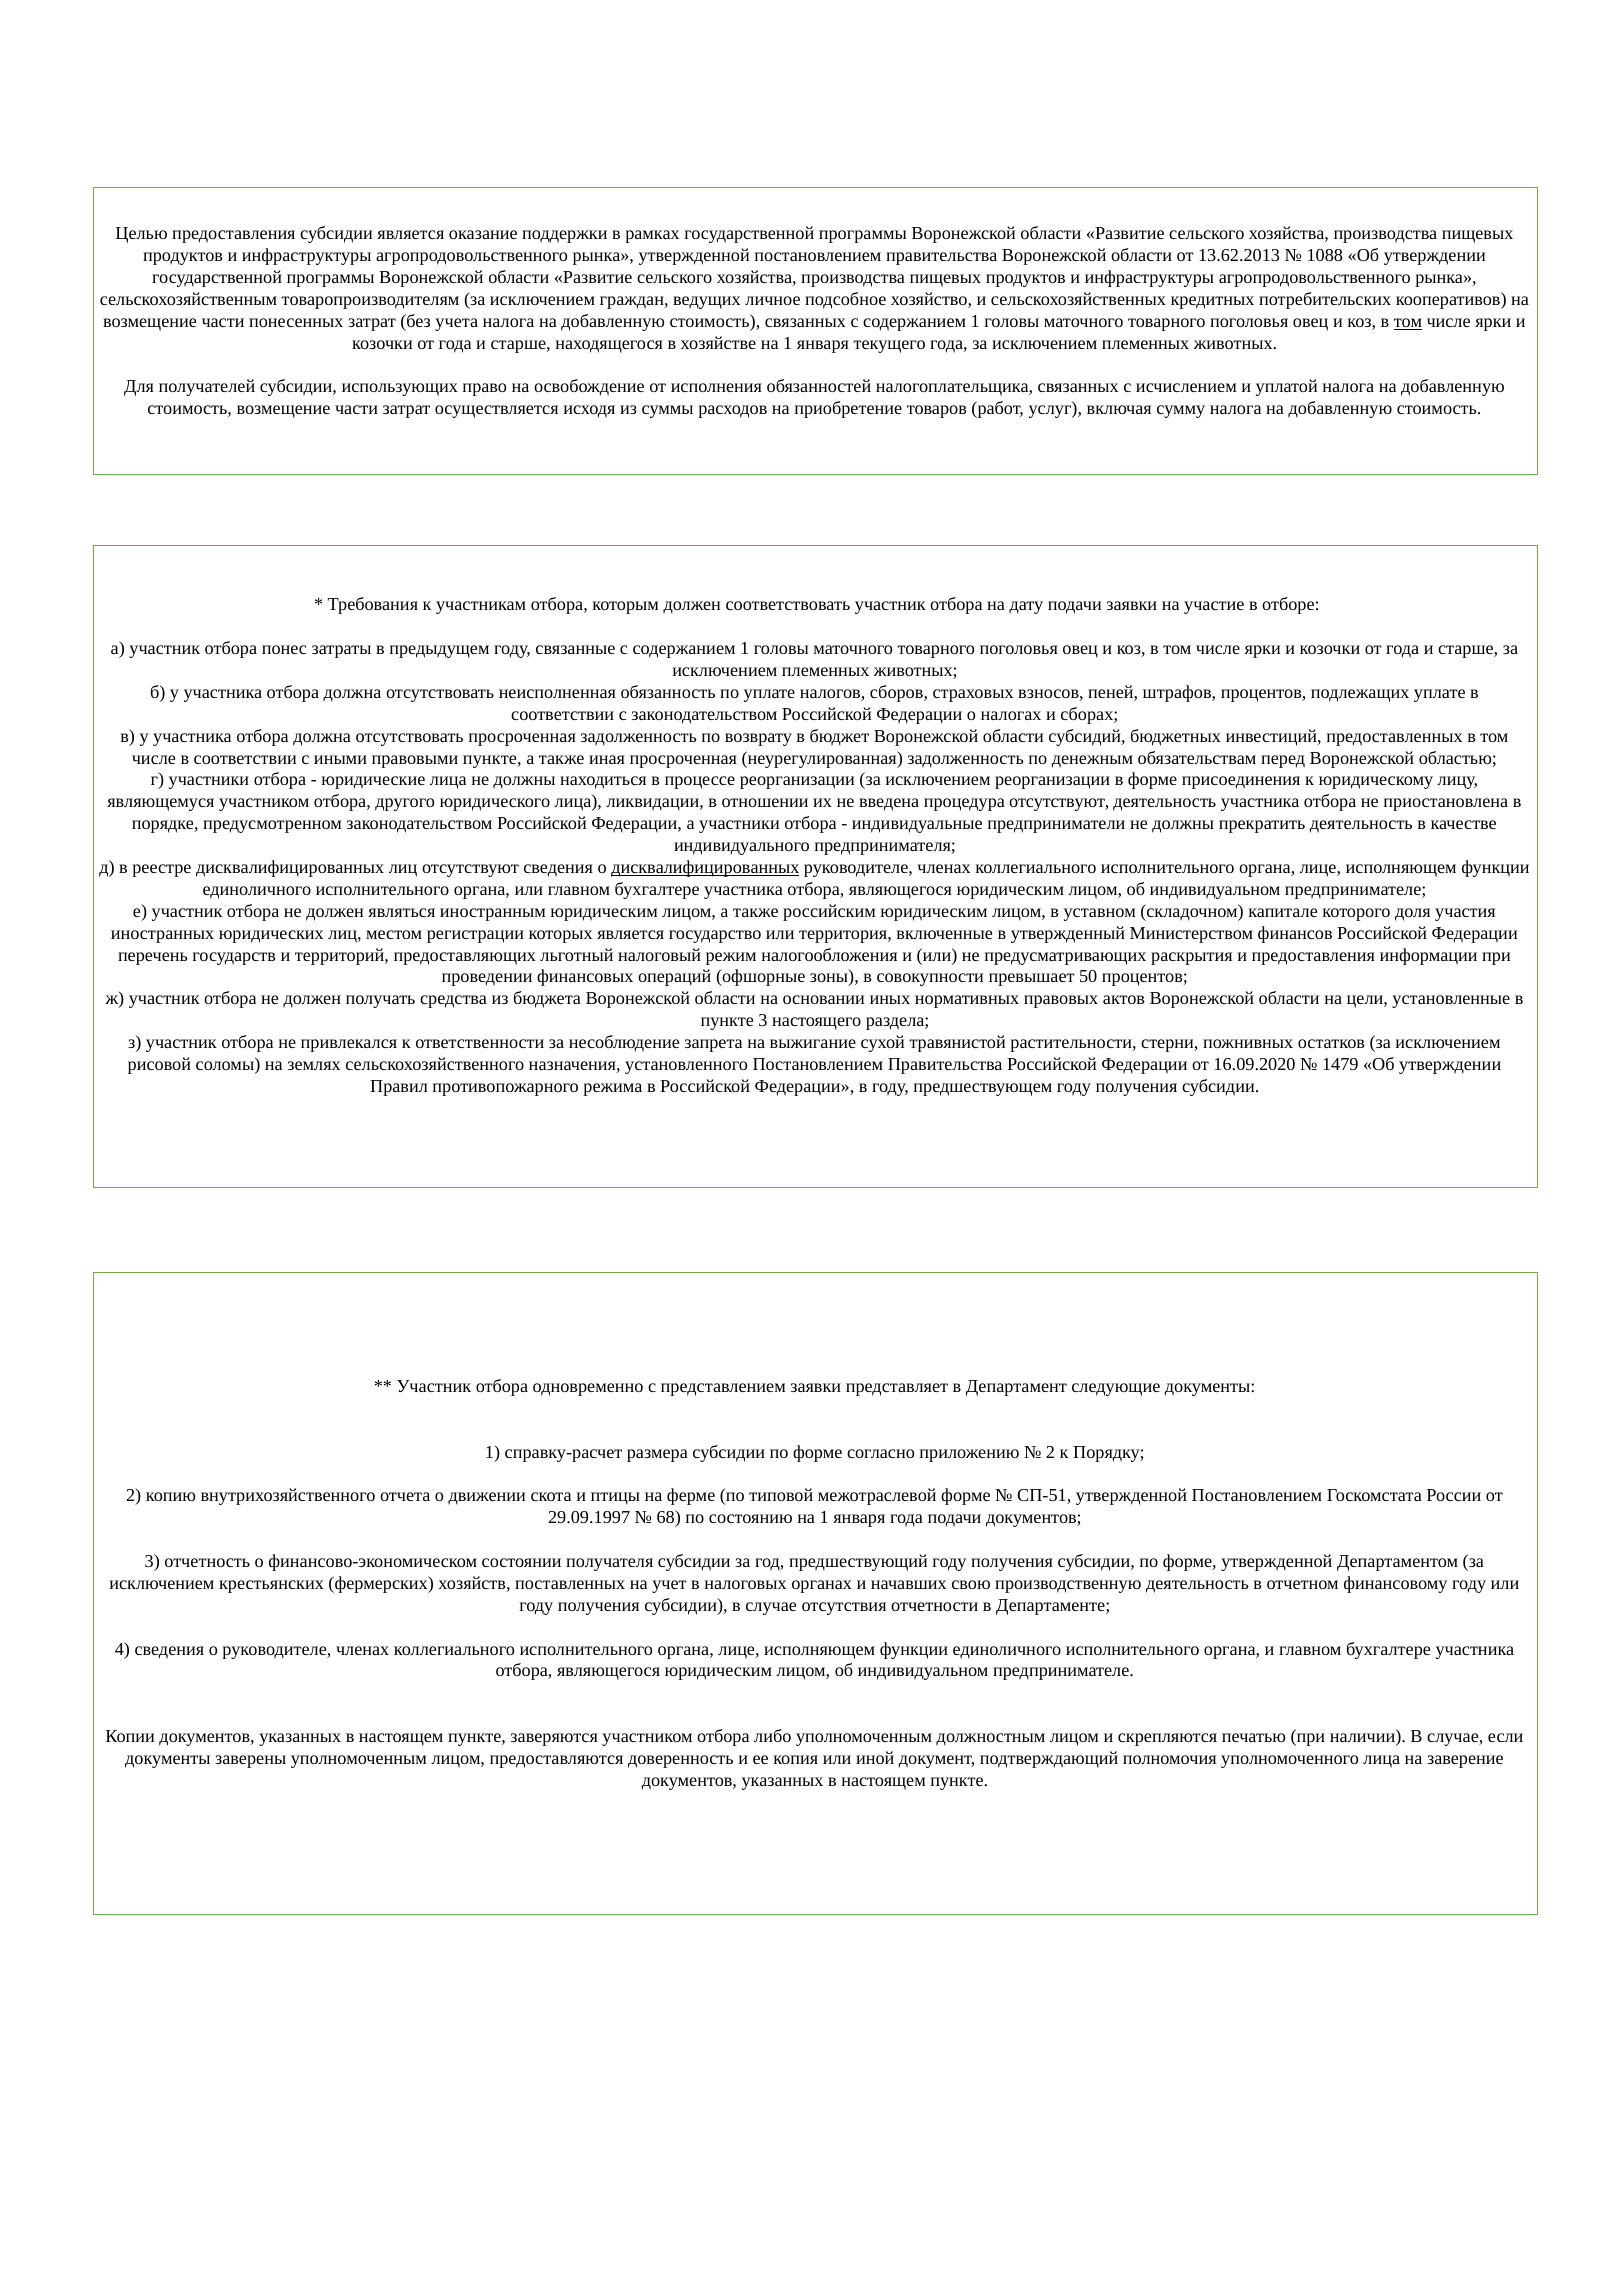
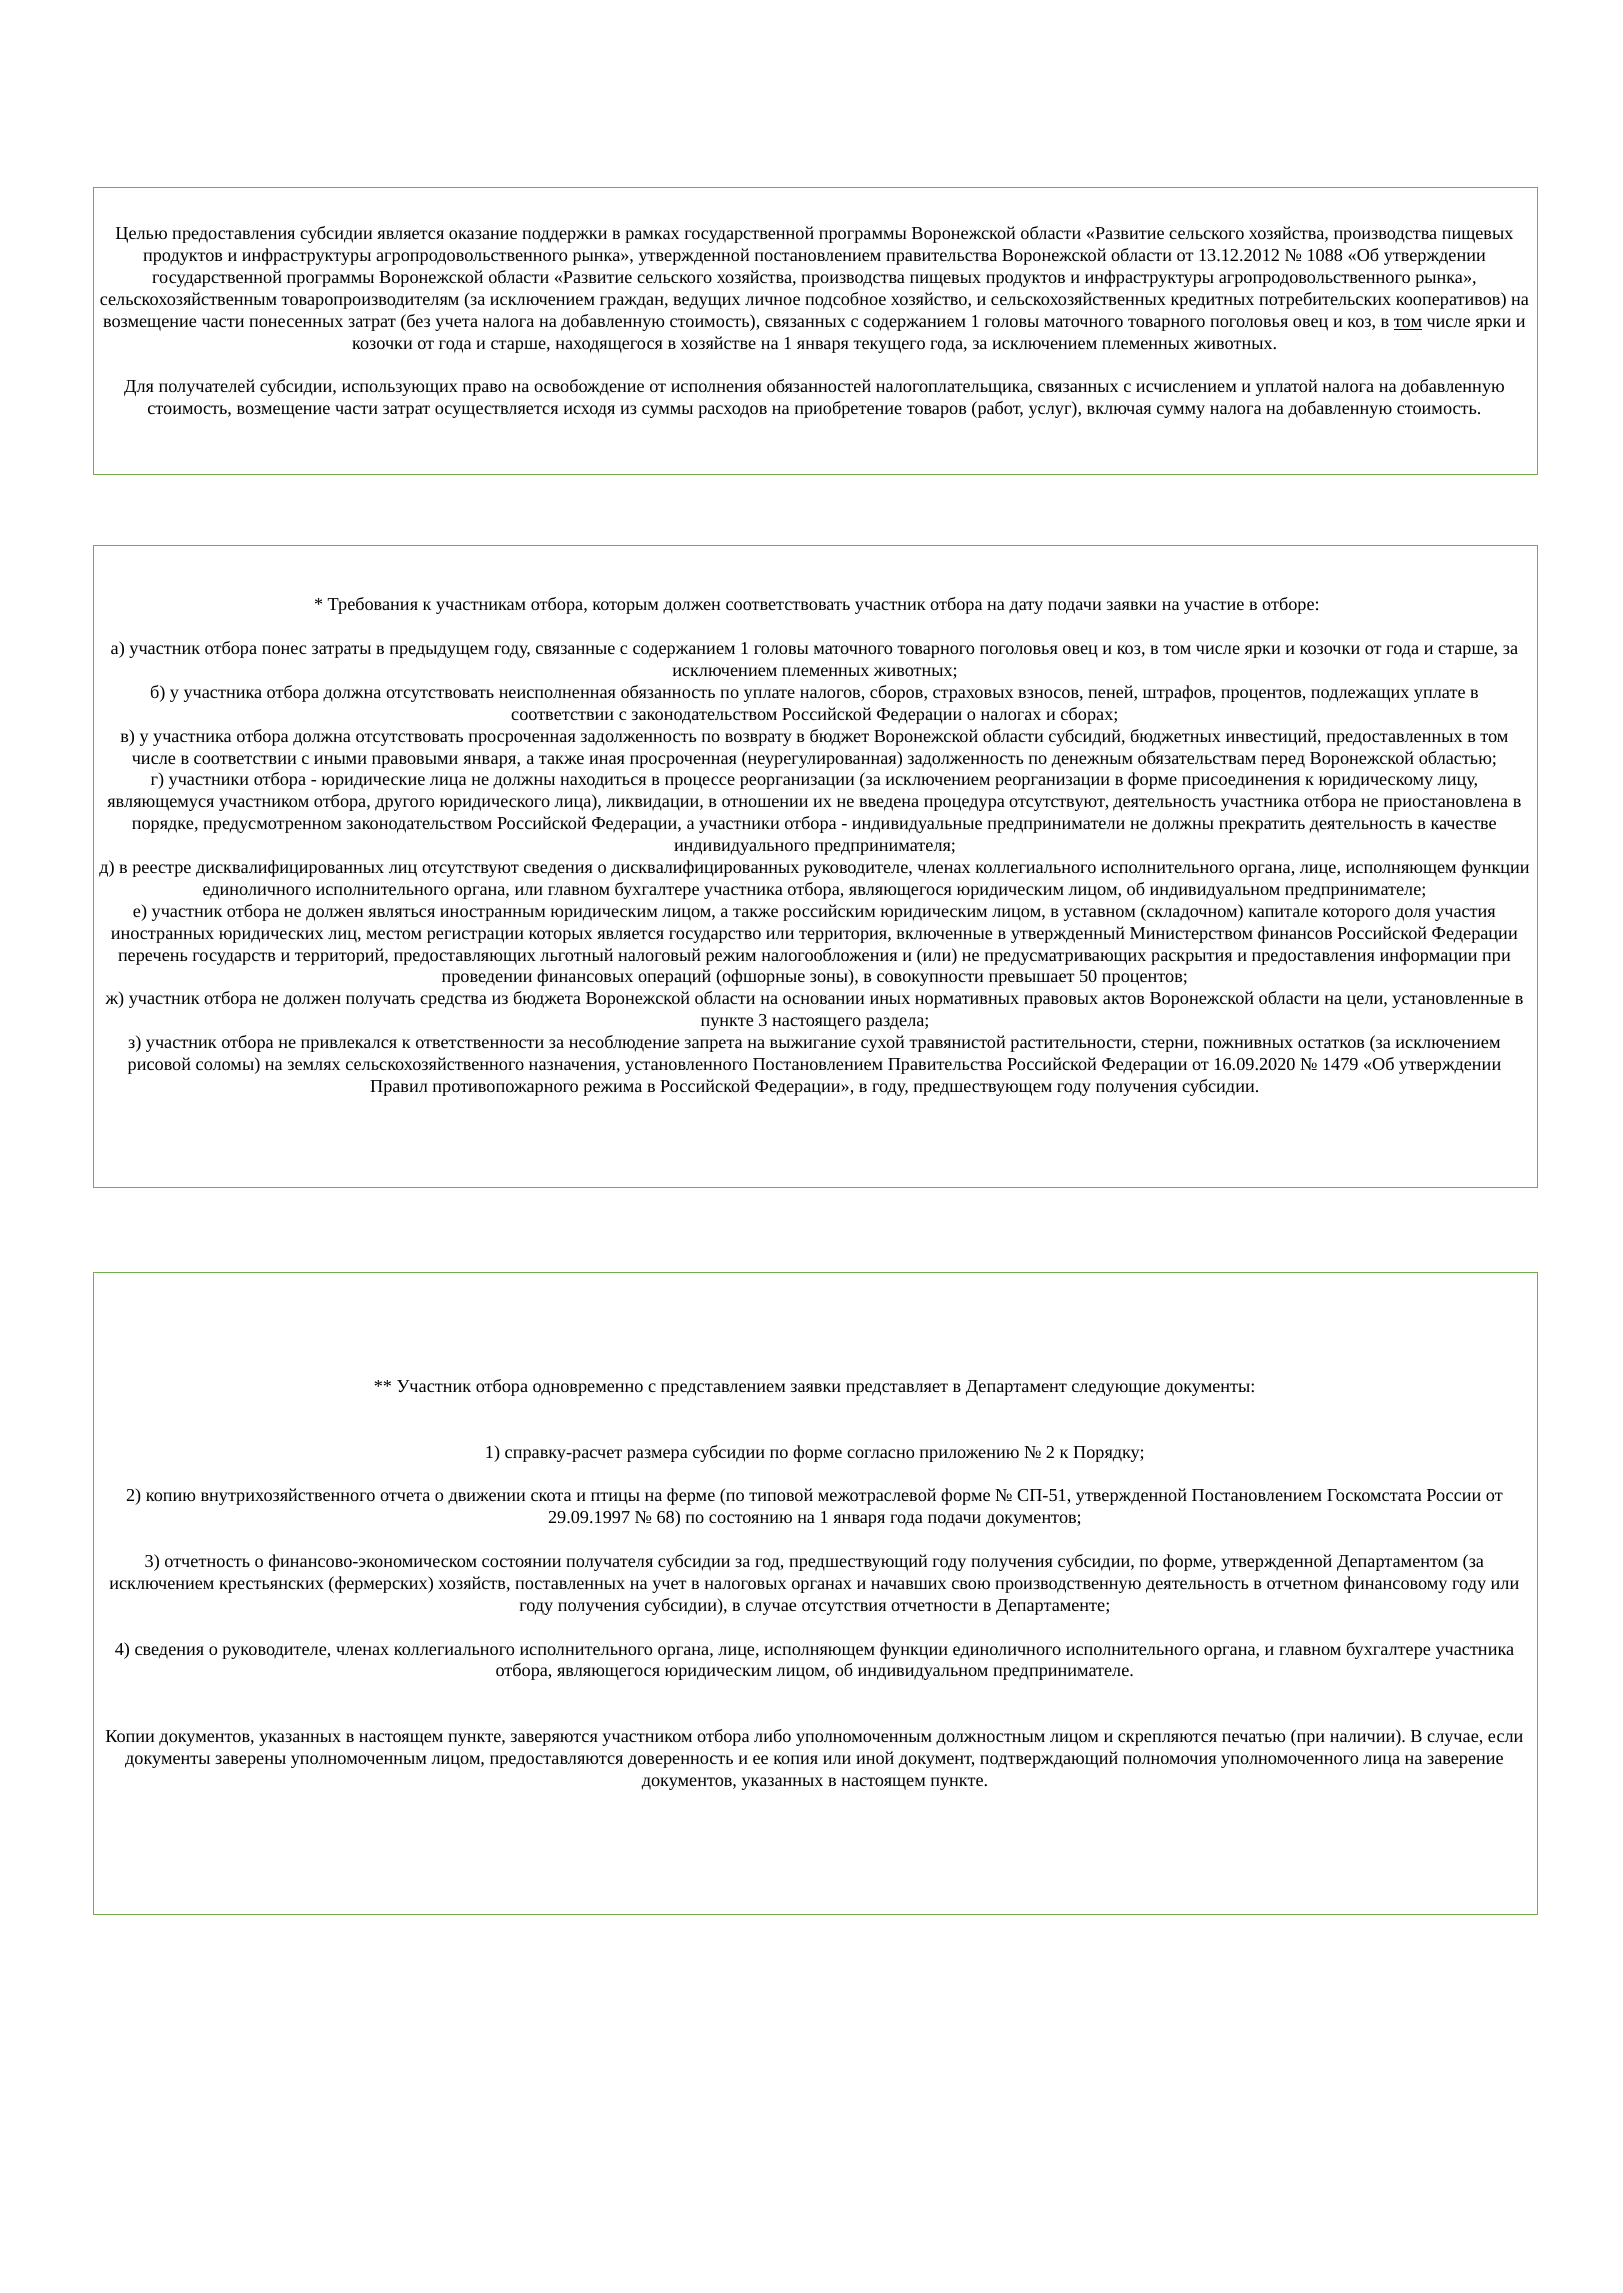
13.62.2013: 13.62.2013 -> 13.12.2012 (1239, 256)
правовыми пункте: пункте -> января (492, 758)
дисквалифицированных underline: present -> none (705, 868)
